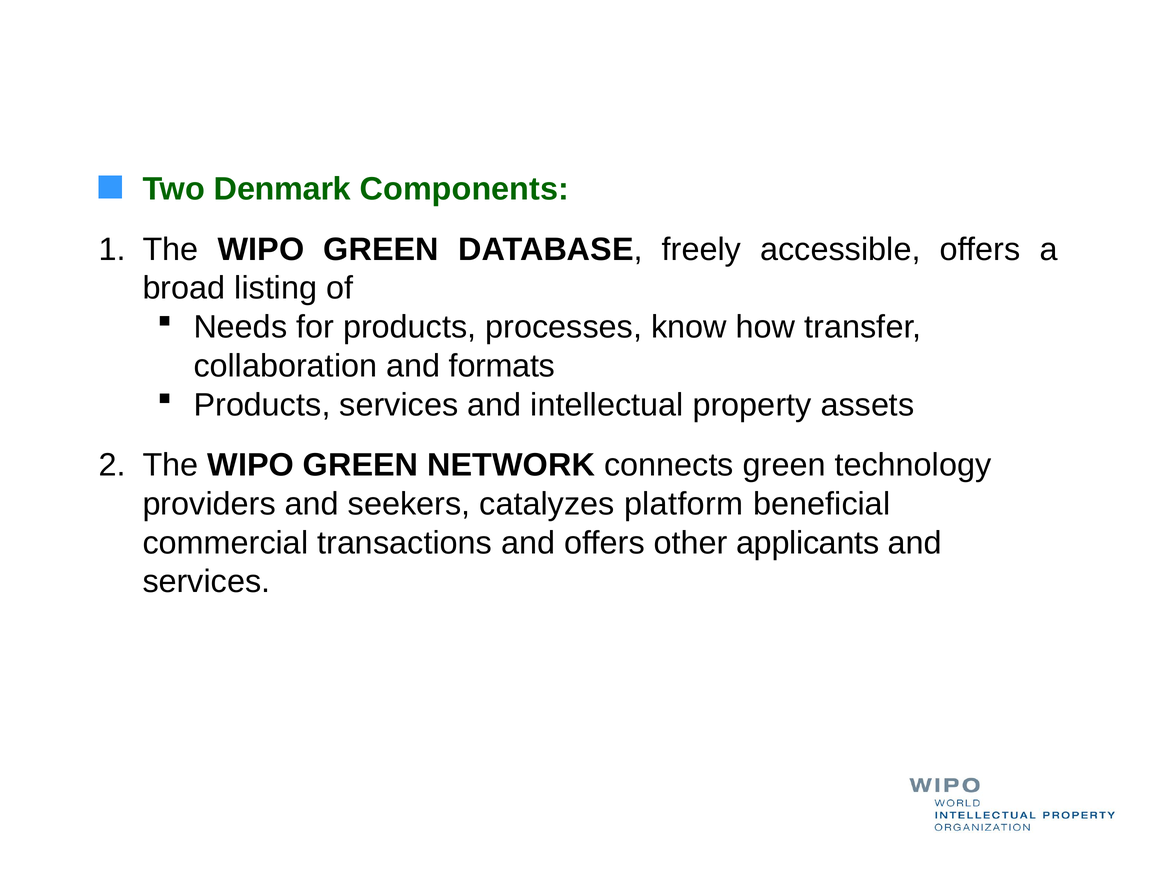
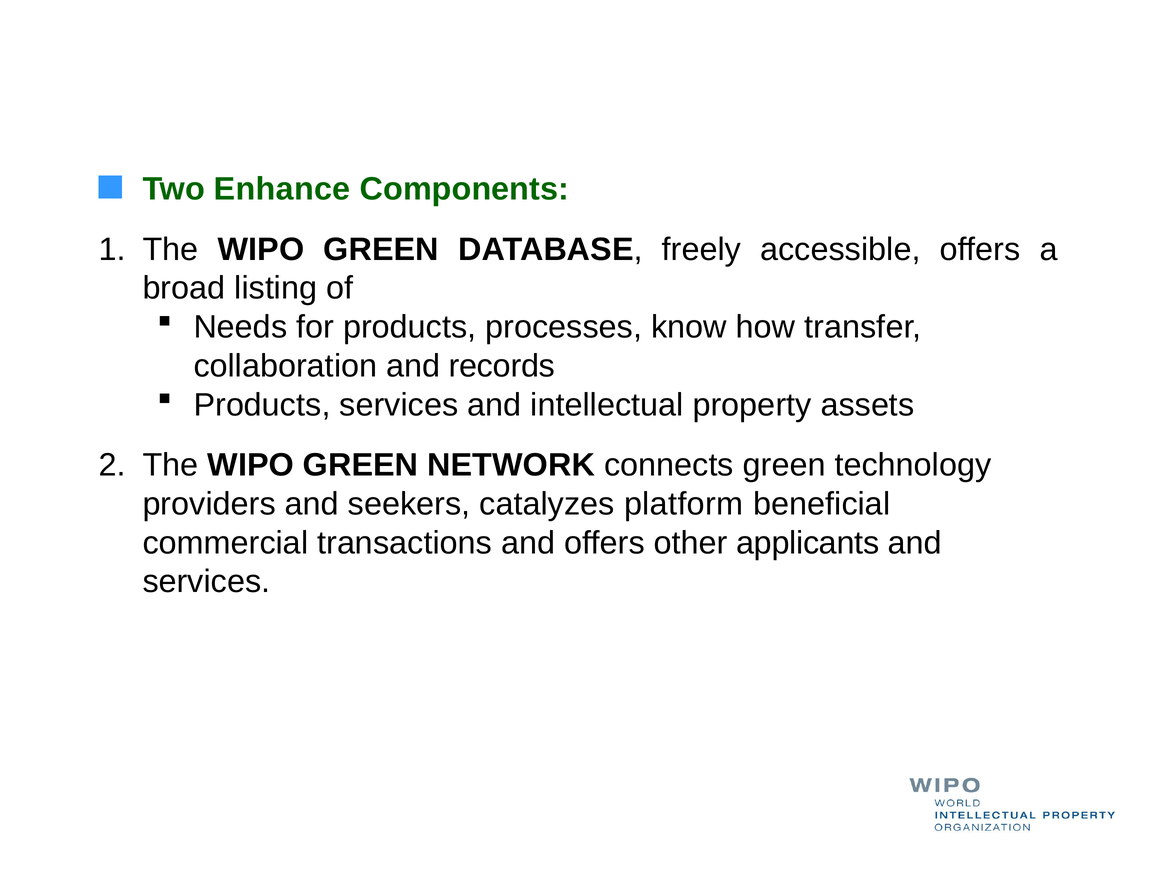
Denmark: Denmark -> Enhance (282, 189)
formats: formats -> records (502, 366)
